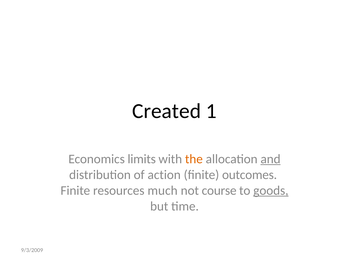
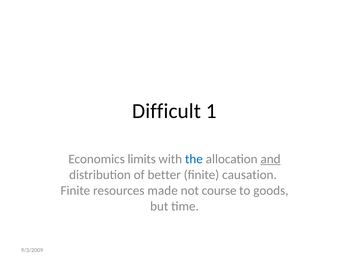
Created: Created -> Difficult (167, 111)
the colour: orange -> blue (194, 159)
action: action -> better (164, 175)
outcomes: outcomes -> causation (249, 175)
much: much -> made (163, 190)
goods underline: present -> none (271, 190)
